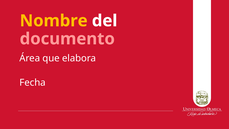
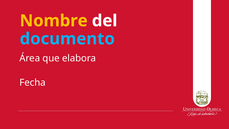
documento colour: pink -> light blue (67, 39)
